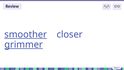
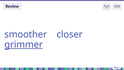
smoother underline: present -> none (26, 34)
